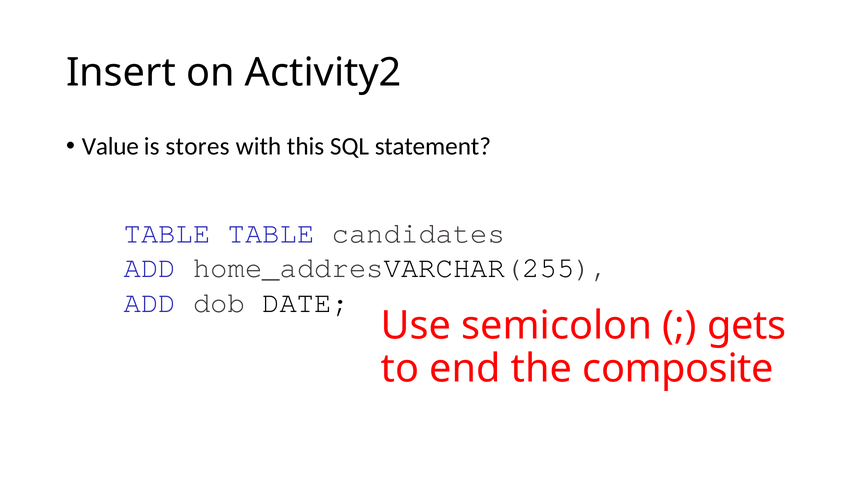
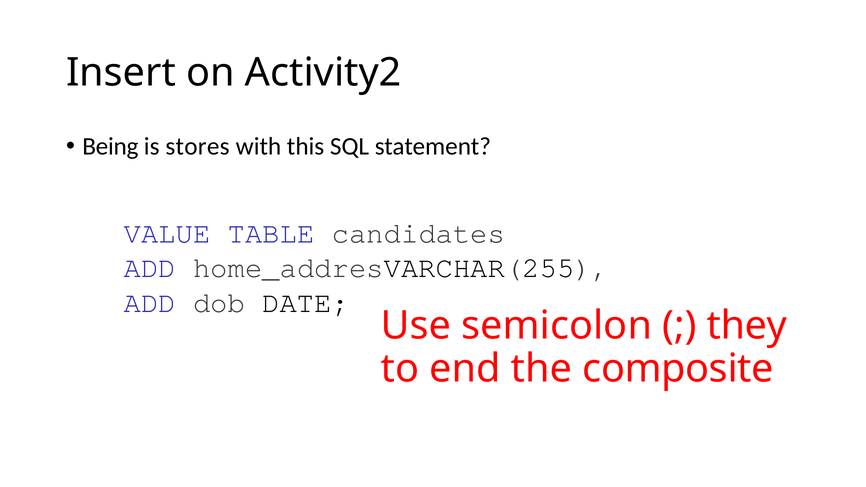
Value: Value -> Being (110, 146)
TABLE: TABLE -> VALUE (167, 233)
gets: gets -> they (747, 326)
